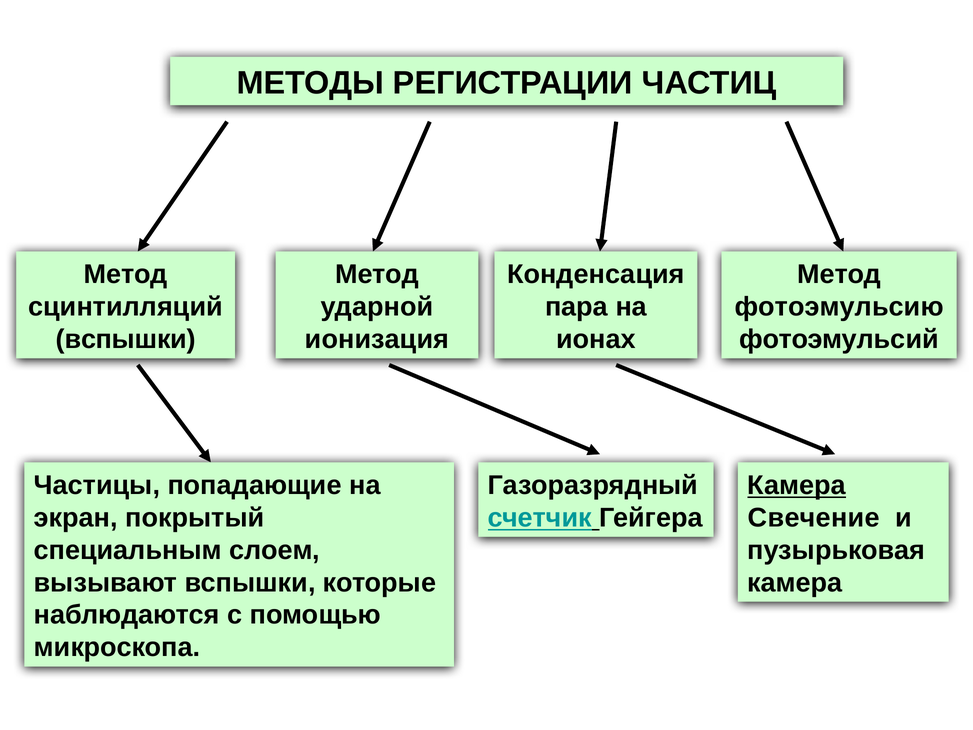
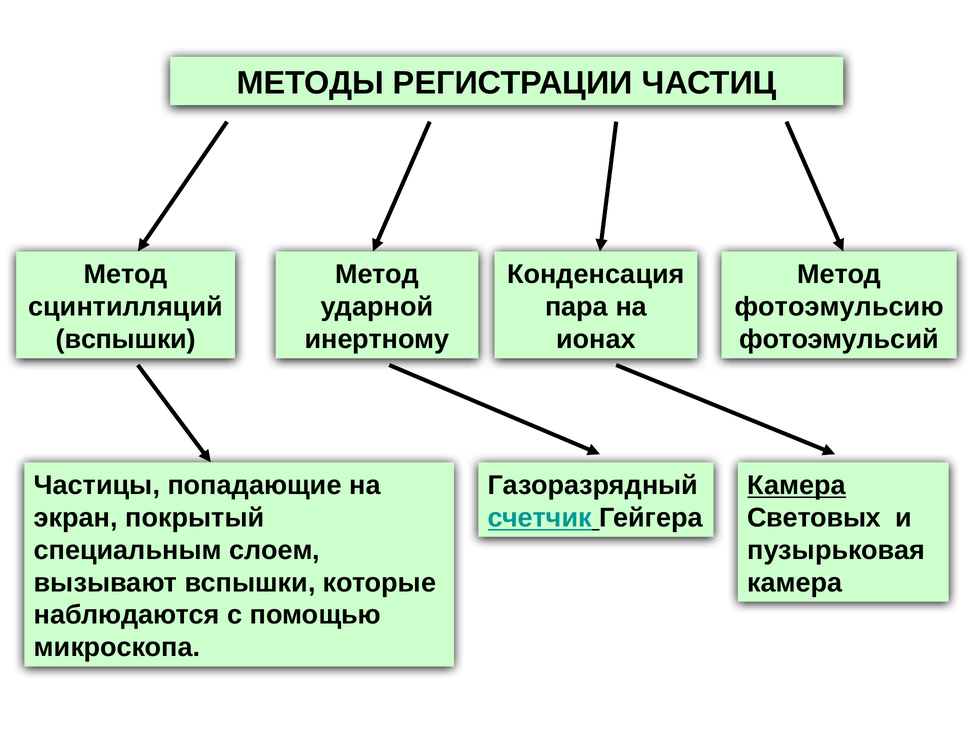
ионизация: ионизация -> инертному (377, 339)
Свечение: Свечение -> Световых (814, 517)
